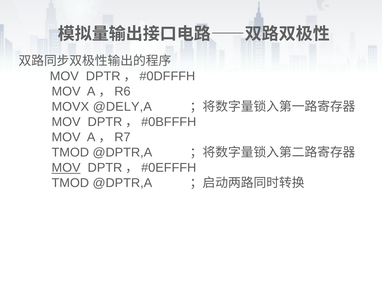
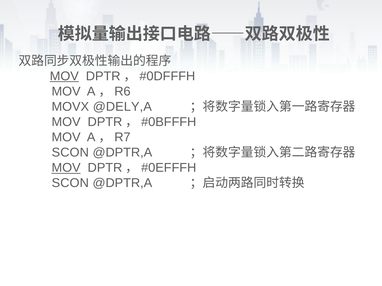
MOV underline: none -> present (64, 76)
TMOD: TMOD -> SCON (70, 153)
TMOD: TMOD -> SCON (70, 183)
